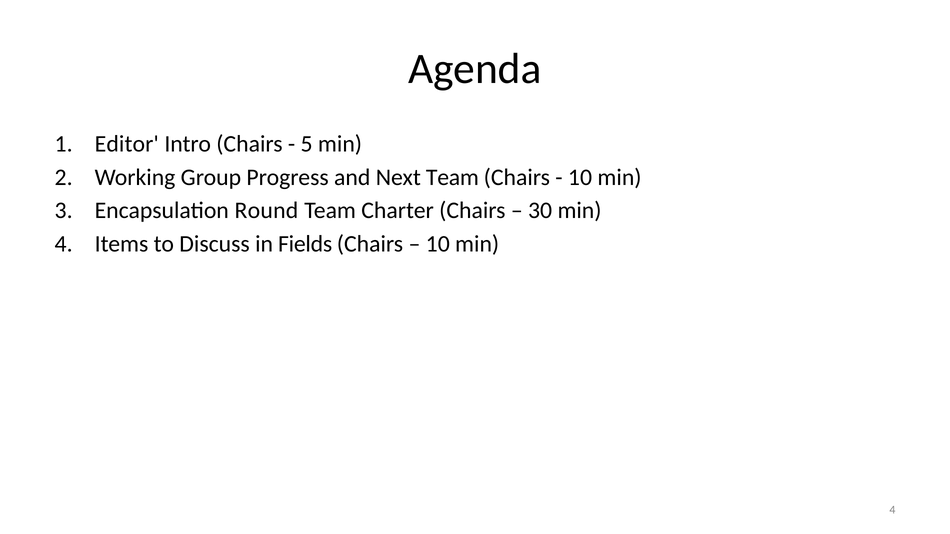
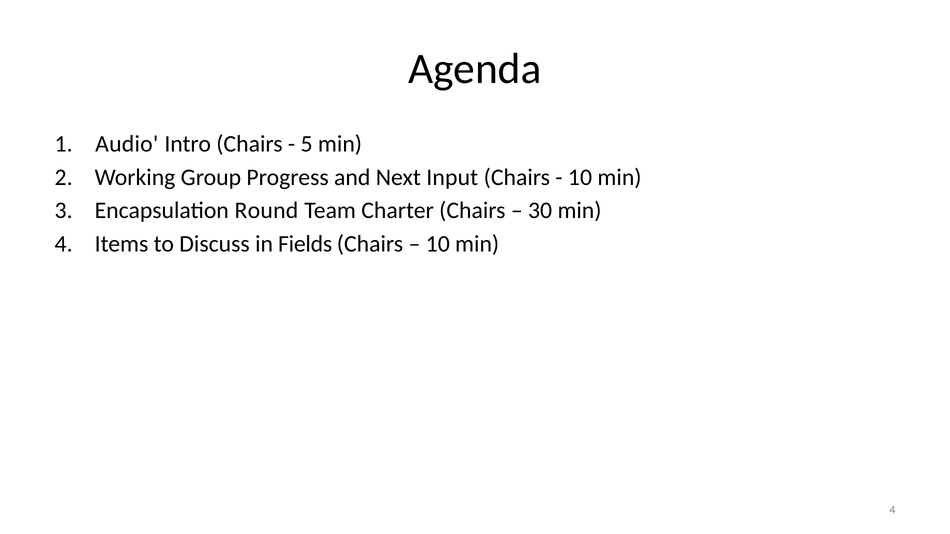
Editor: Editor -> Audio (127, 144)
Next Team: Team -> Input (452, 177)
